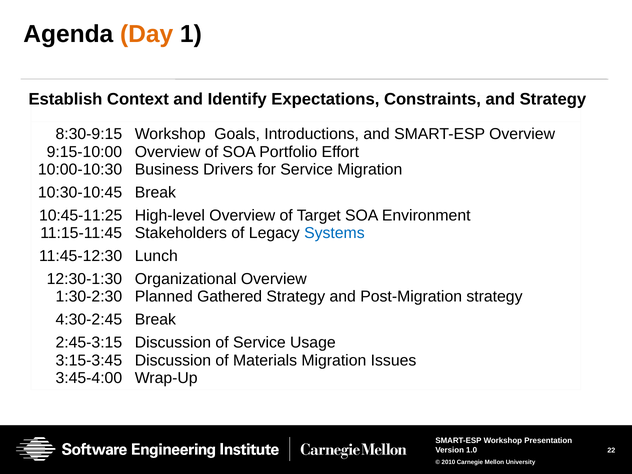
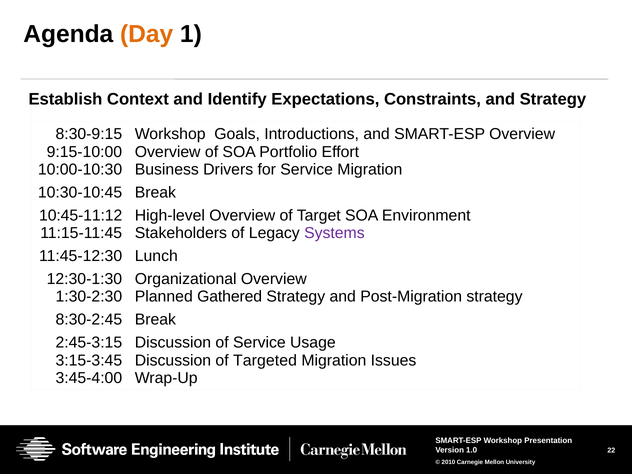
10:45-11:25: 10:45-11:25 -> 10:45-11:12 (81, 215)
Systems colour: blue -> purple (334, 233)
4:30-2:45: 4:30-2:45 -> 8:30-2:45 (89, 320)
Materials: Materials -> Targeted (265, 360)
